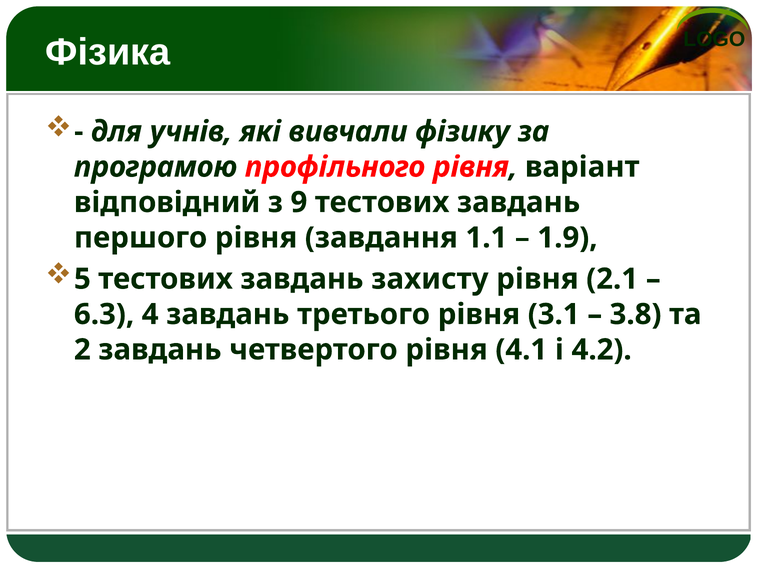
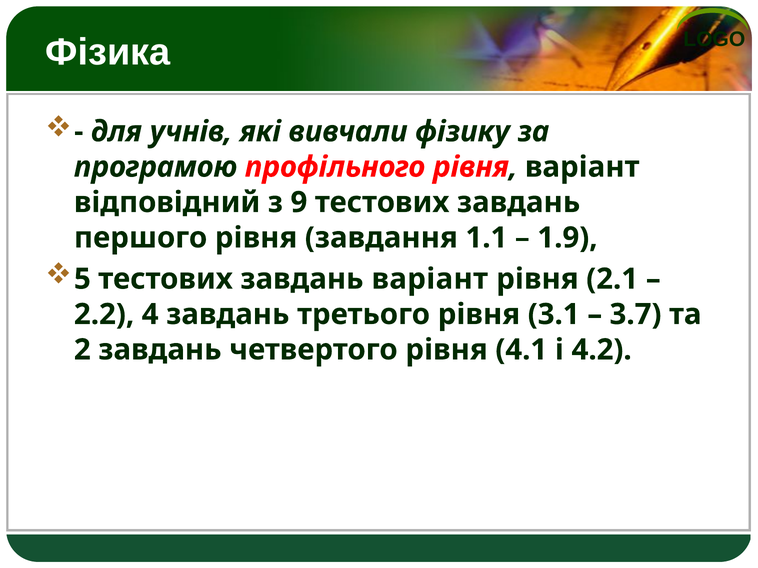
завдань захисту: захисту -> варіант (430, 279)
6.3: 6.3 -> 2.2 (104, 315)
3.8: 3.8 -> 3.7 (636, 315)
